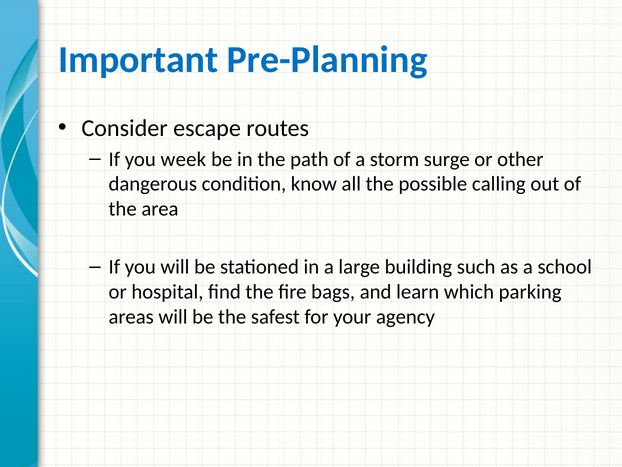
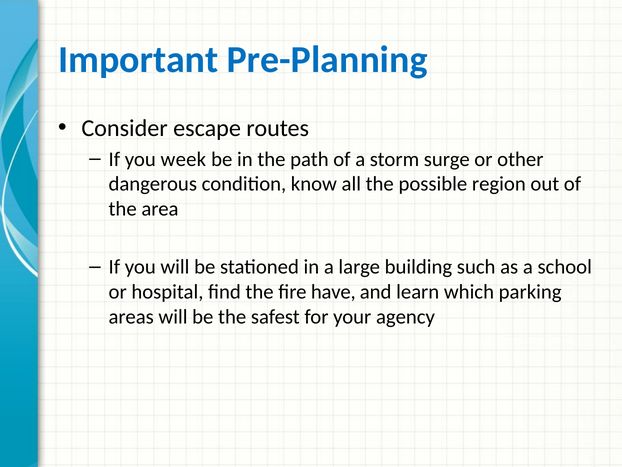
calling: calling -> region (499, 184)
bags: bags -> have (333, 292)
